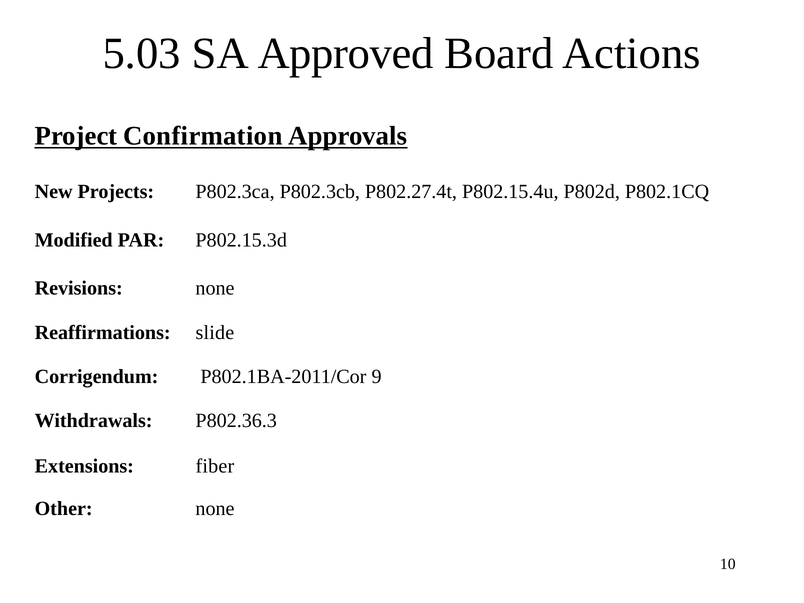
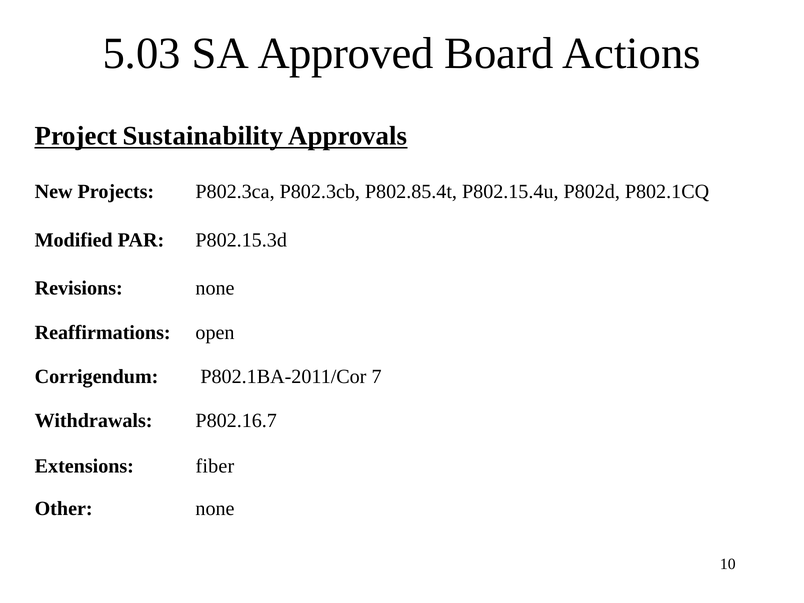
Confirmation: Confirmation -> Sustainability (203, 136)
P802.27.4t: P802.27.4t -> P802.85.4t (411, 192)
slide: slide -> open (215, 332)
9: 9 -> 7 (377, 376)
P802.36.3: P802.36.3 -> P802.16.7 (236, 420)
